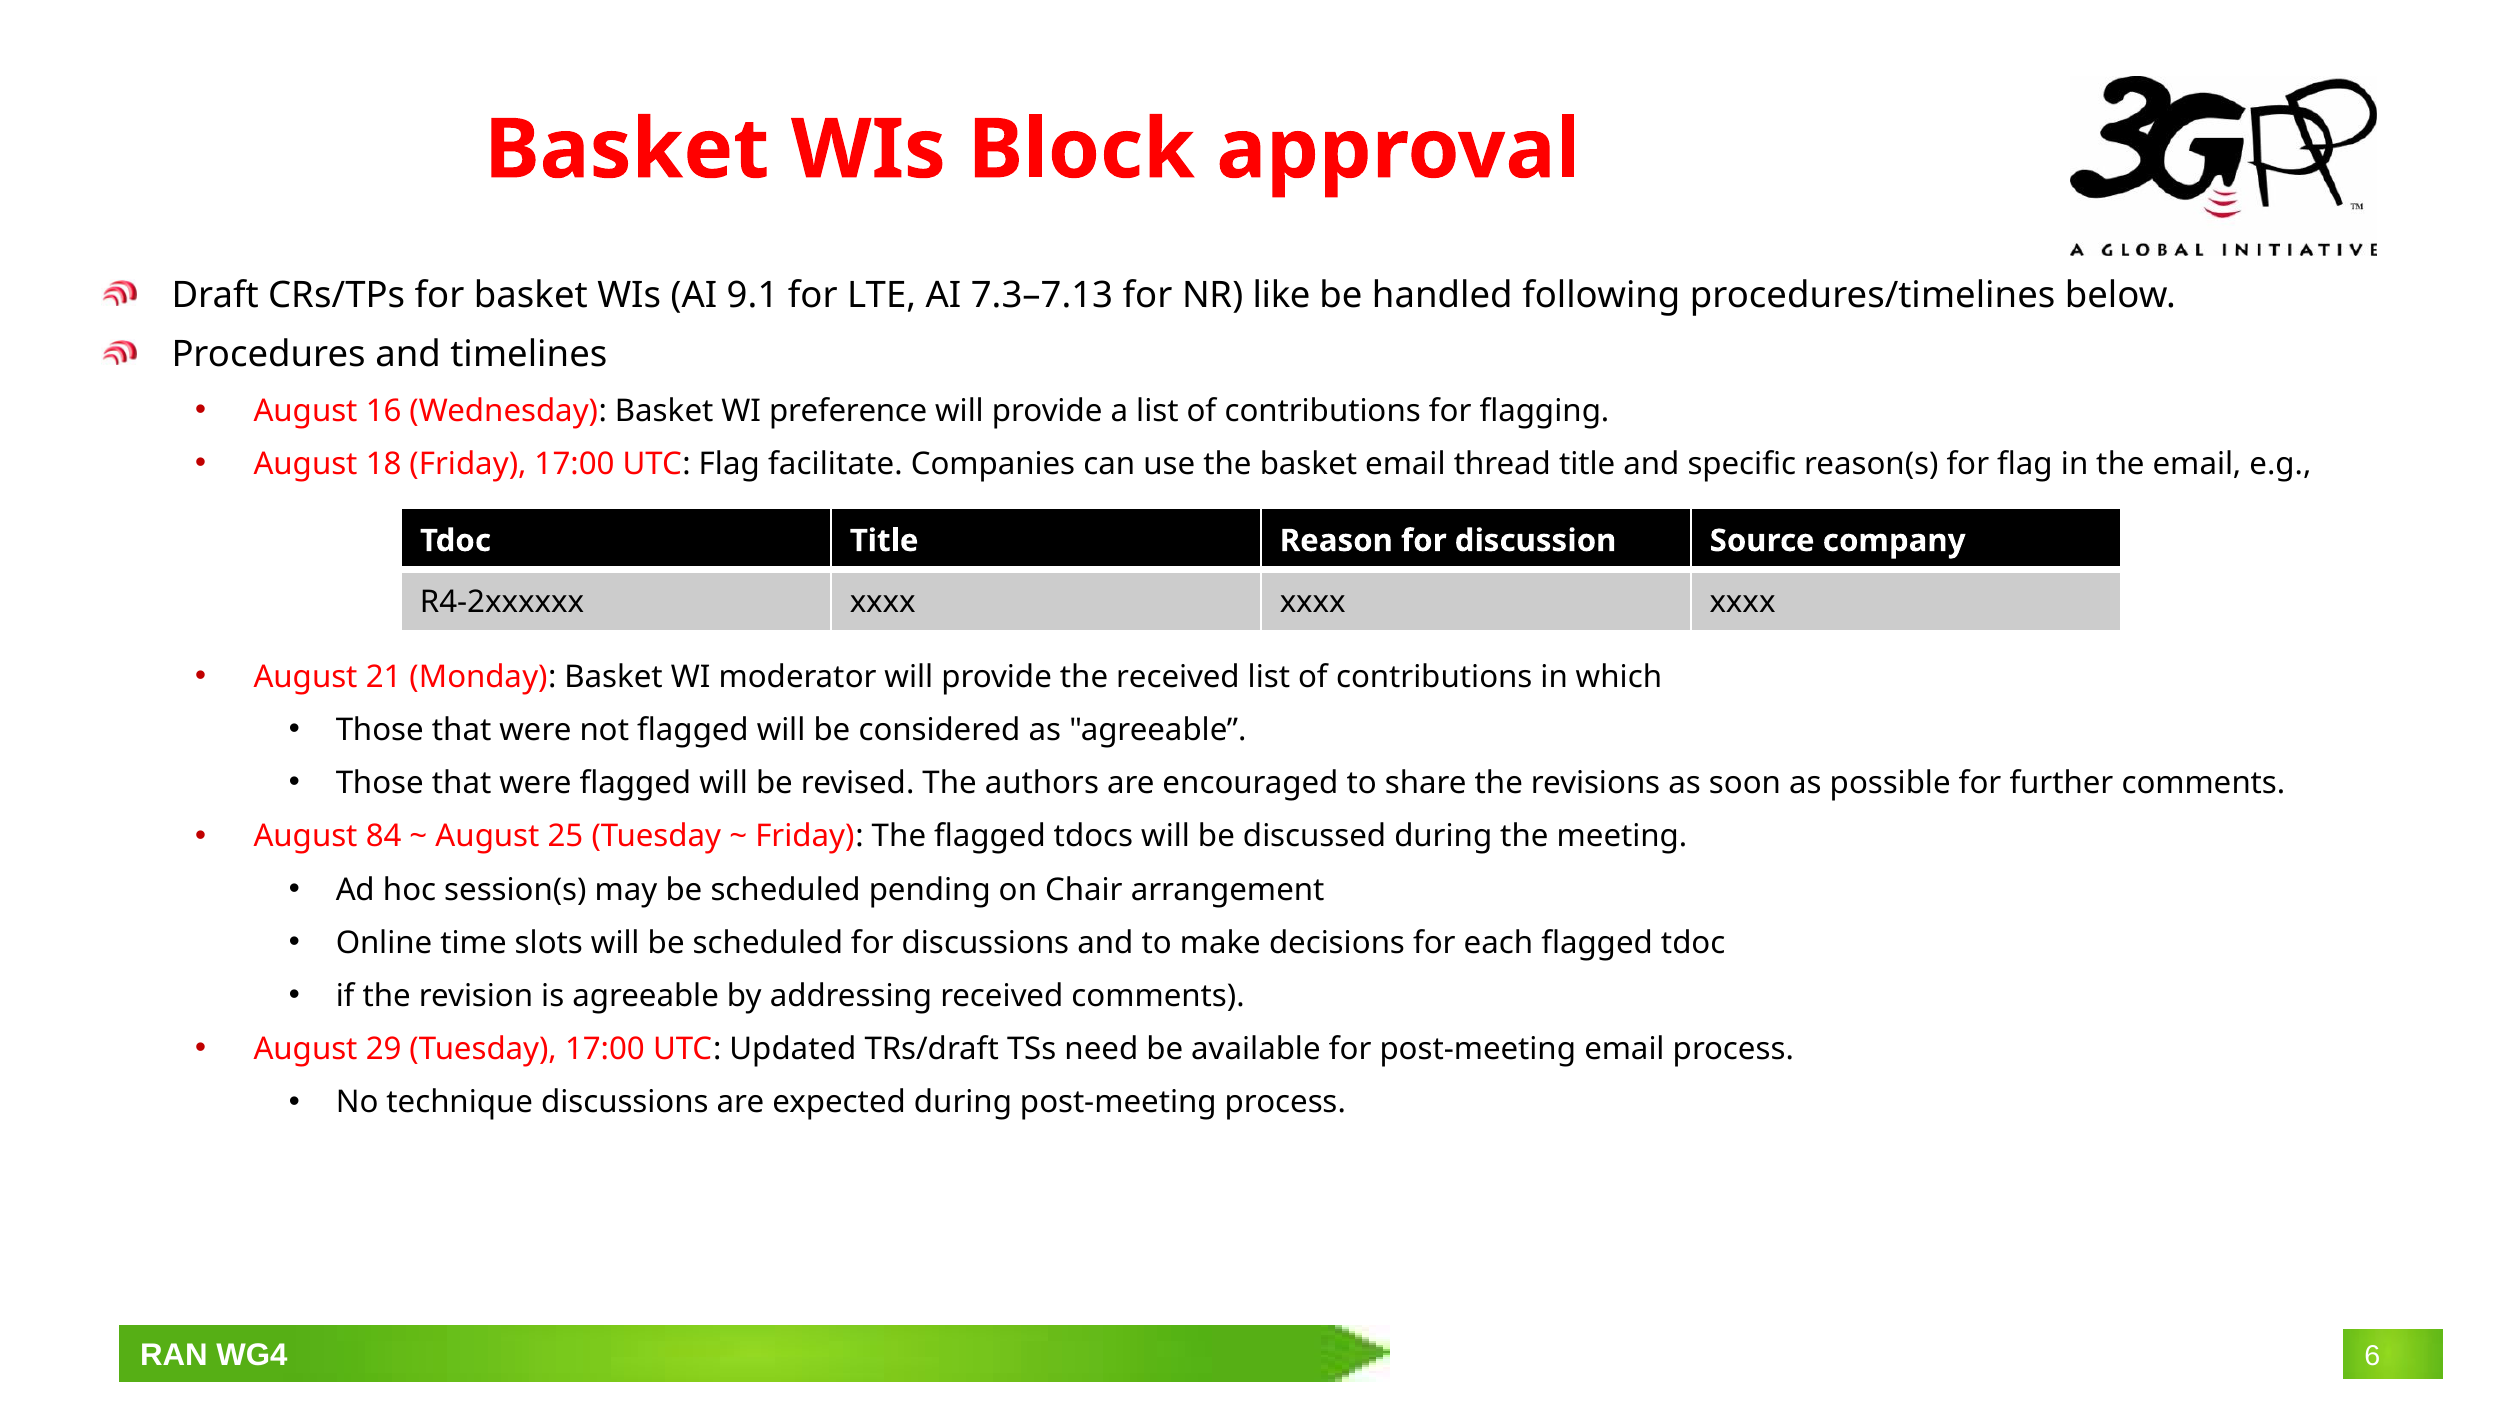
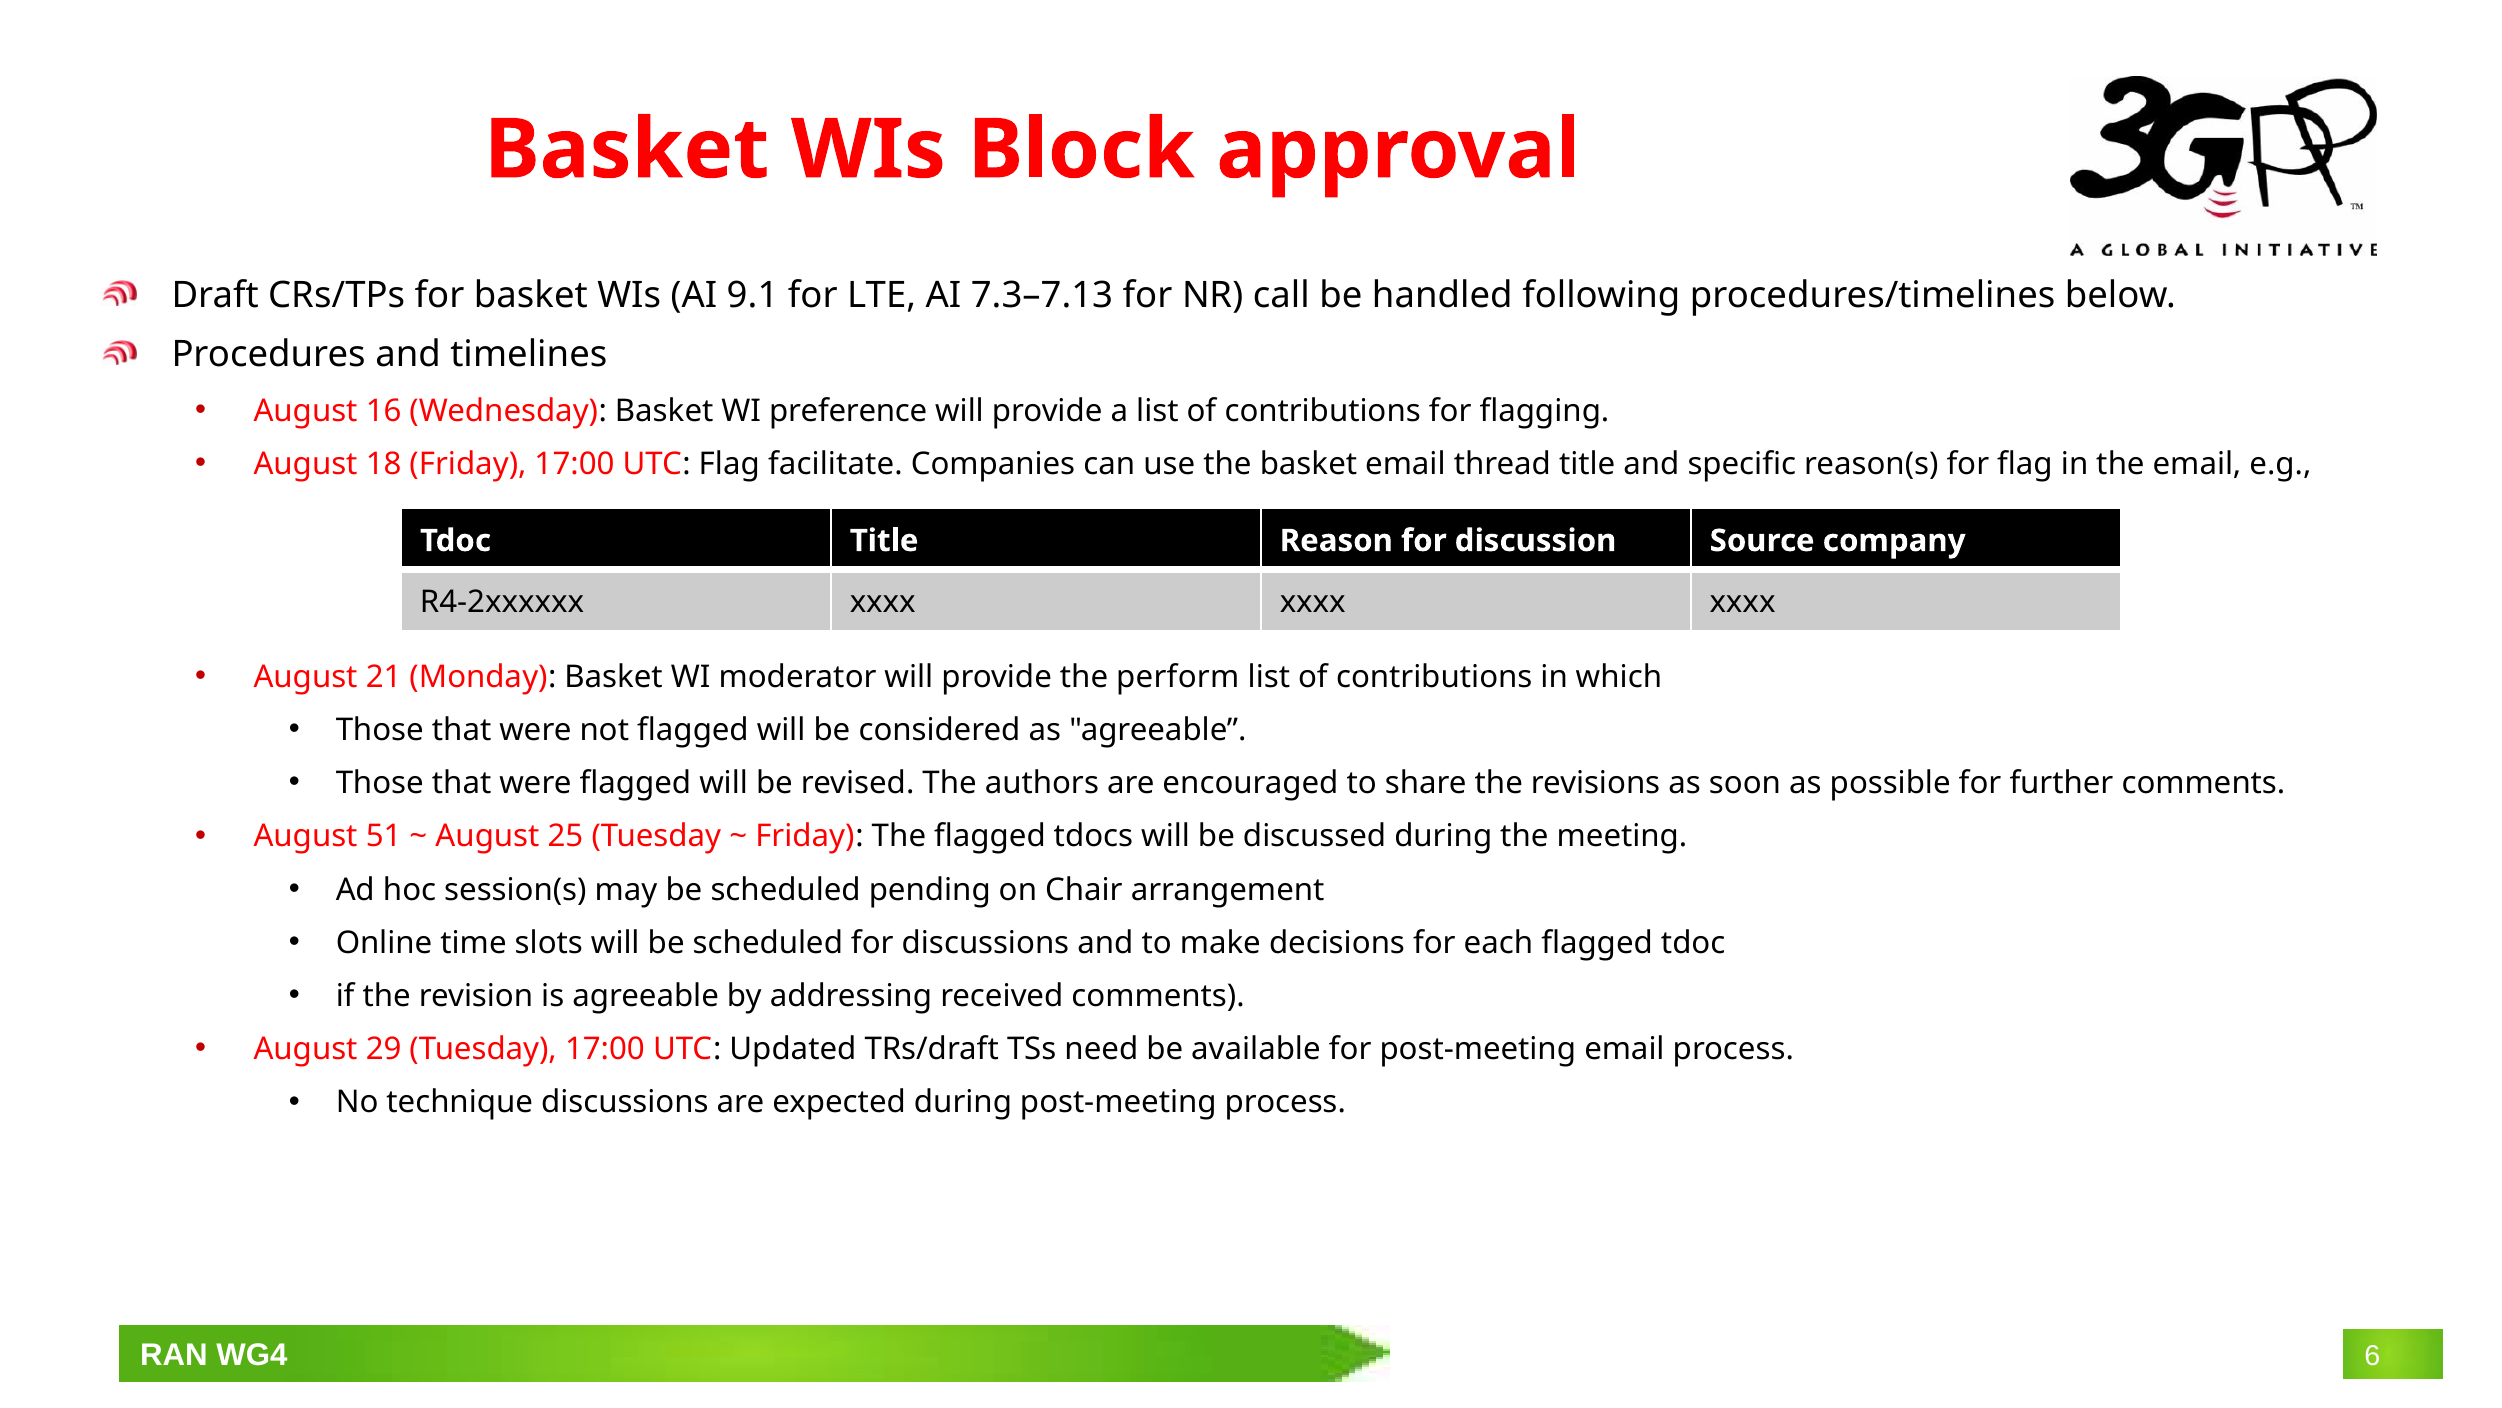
like: like -> call (1281, 295)
the received: received -> perform (1178, 677)
84: 84 -> 51 (384, 836)
